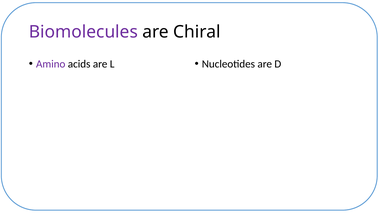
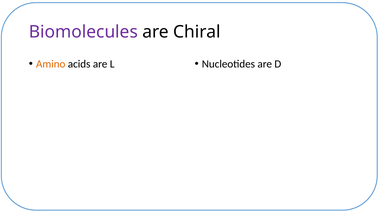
Amino colour: purple -> orange (51, 64)
